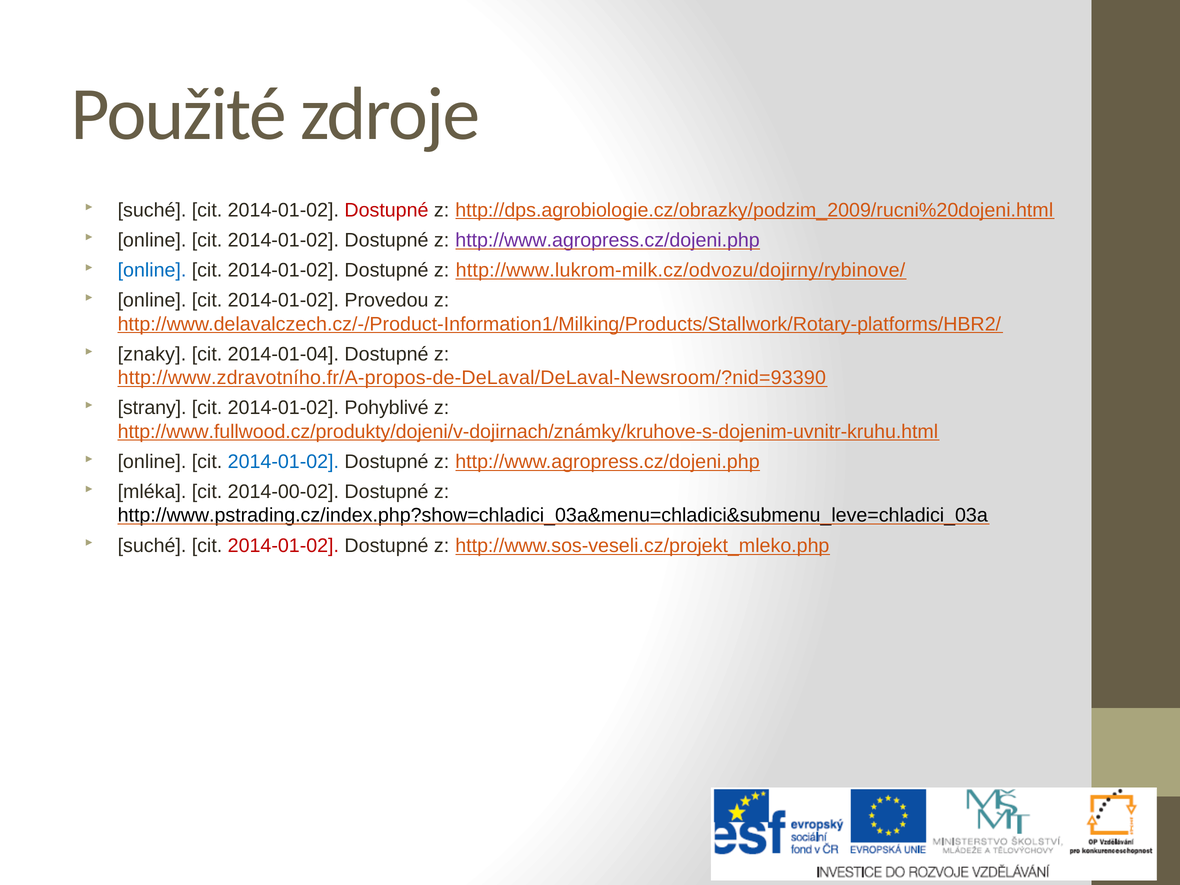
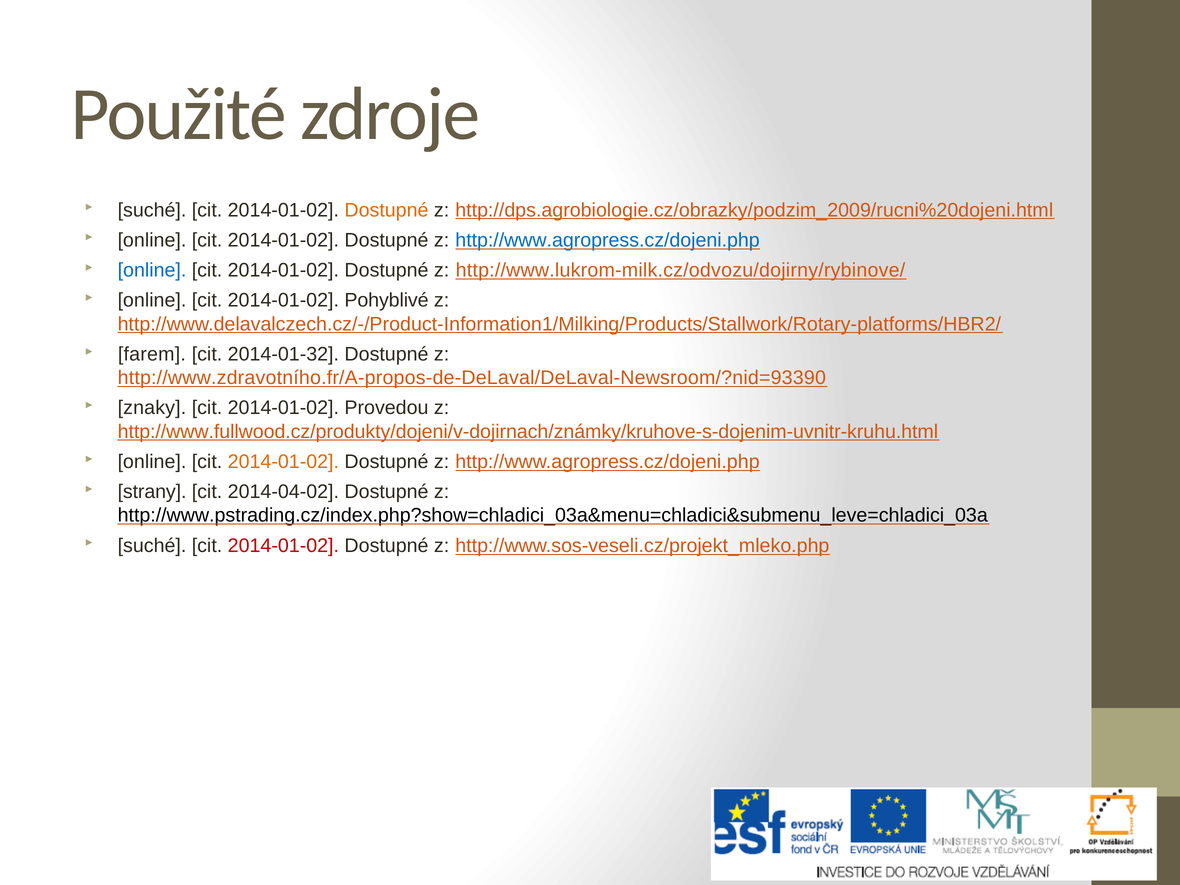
Dostupné colour: red -> orange (386, 210)
http://www.agropress.cz/dojeni.php colour: purple -> blue (608, 240)
Provedou: Provedou -> Pohyblivé (387, 301)
znaky: znaky -> farem (152, 354)
2014-01-04: 2014-01-04 -> 2014-01-32 (283, 354)
strany: strany -> znaky (152, 408)
Pohyblivé: Pohyblivé -> Provedou (386, 408)
2014-01-02 colour: blue -> orange (283, 462)
mléka: mléka -> strany (152, 492)
2014-00-02: 2014-00-02 -> 2014-04-02 (283, 492)
